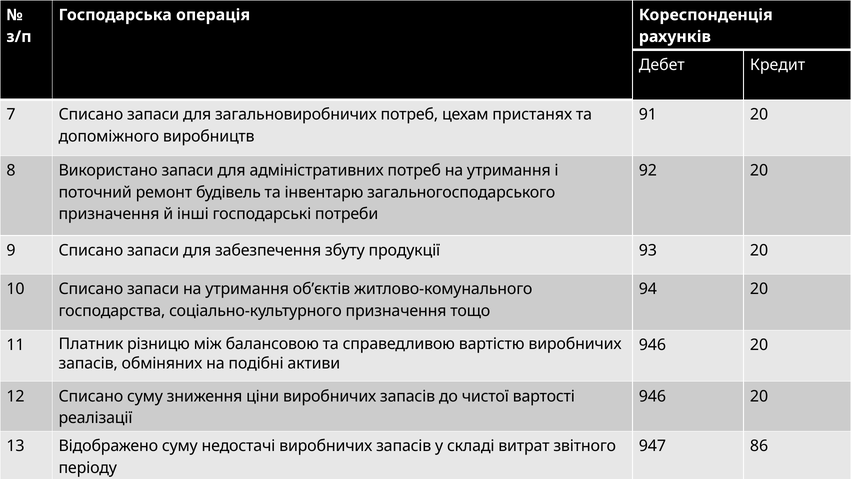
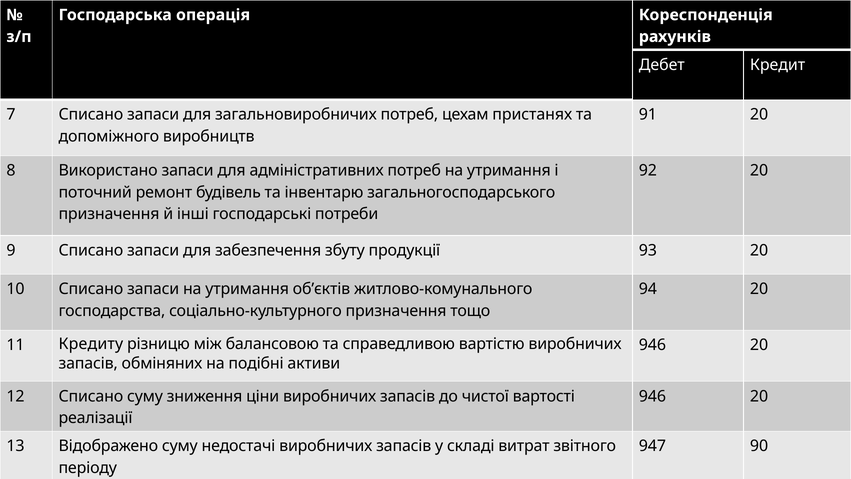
Платник: Платник -> Кредиту (91, 344)
86: 86 -> 90 (759, 446)
